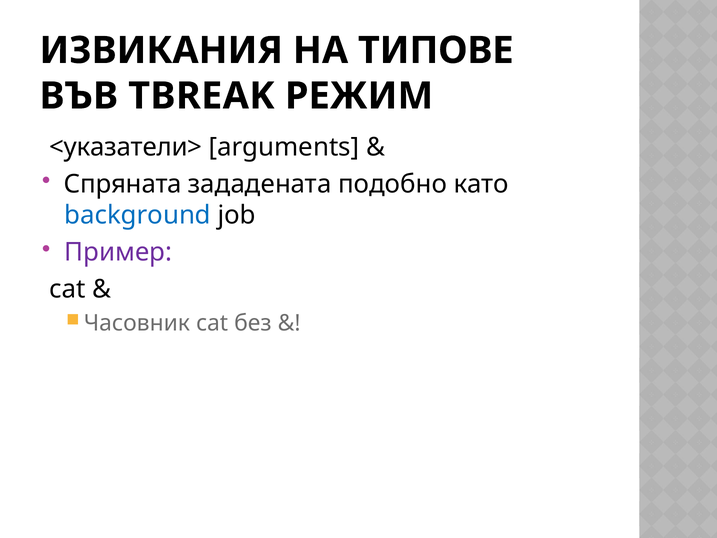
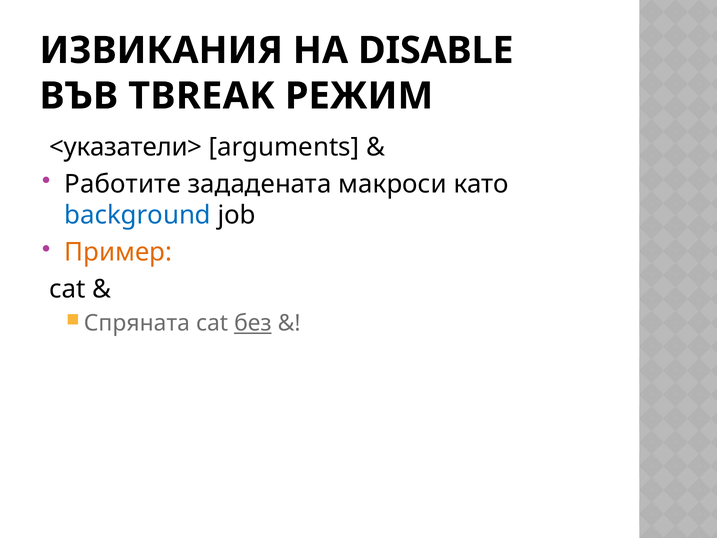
ТИПОВЕ: ТИПОВЕ -> DISABLE (436, 50)
Спряната: Спряната -> Работите (123, 184)
подобно: подобно -> макроси (393, 184)
Пример colour: purple -> orange (118, 252)
Часовник: Часовник -> Спряната (137, 323)
без underline: none -> present (253, 323)
